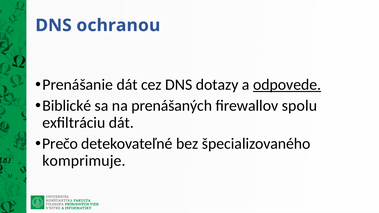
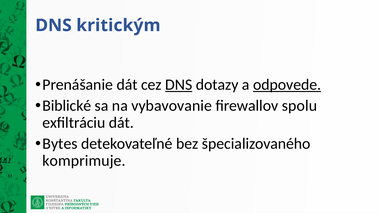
ochranou: ochranou -> kritickým (118, 25)
DNS underline: none -> present (179, 85)
prenášaných: prenášaných -> vybavovanie (172, 106)
Prečo: Prečo -> Bytes (60, 144)
